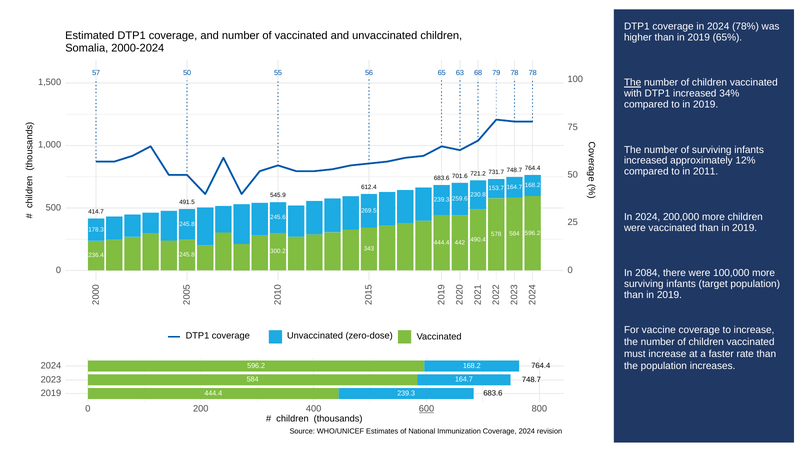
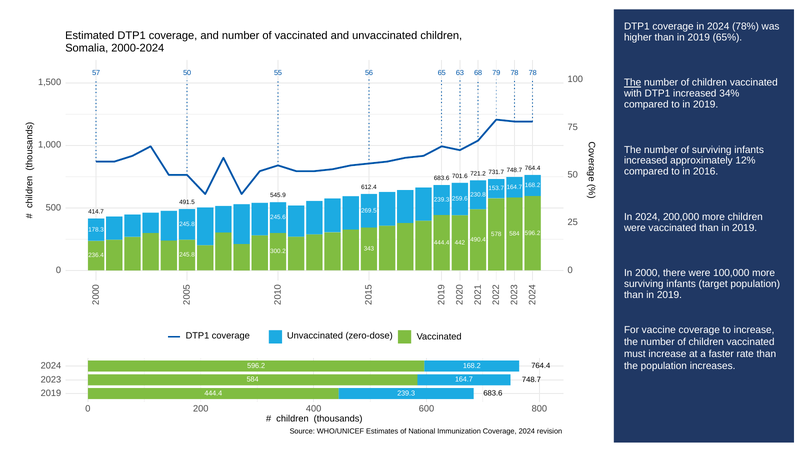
2011: 2011 -> 2016 (706, 172)
2084: 2084 -> 2000 (648, 273)
600 underline: present -> none (426, 409)
